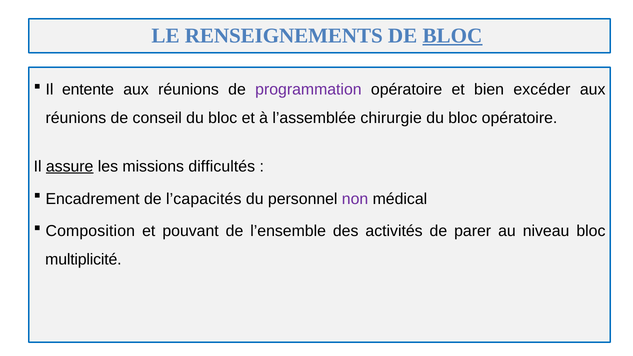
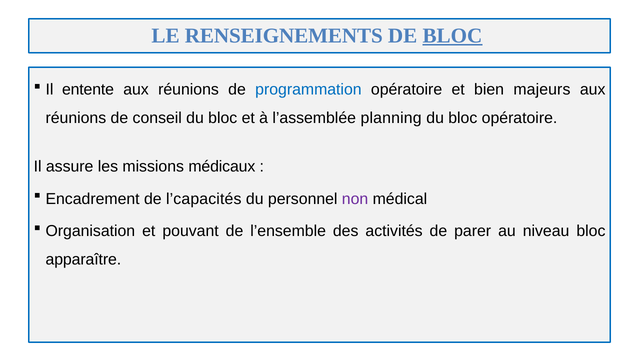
programmation colour: purple -> blue (308, 90)
excéder: excéder -> majeurs (542, 90)
chirurgie: chirurgie -> planning (391, 118)
assure underline: present -> none (70, 166)
difficultés: difficultés -> médicaux (222, 166)
Composition: Composition -> Organisation (90, 231)
multiplicité: multiplicité -> apparaître (83, 260)
